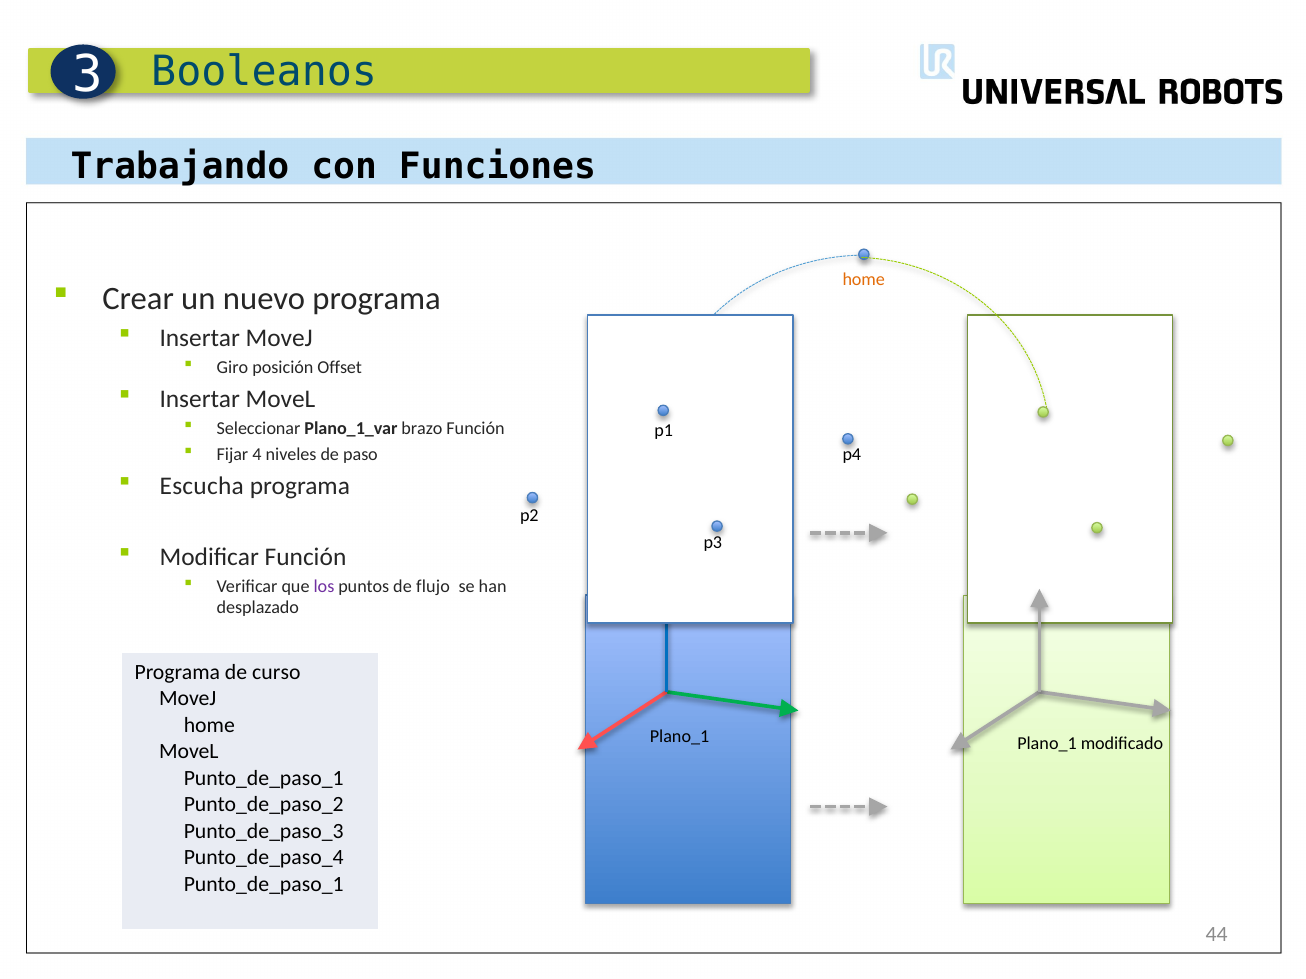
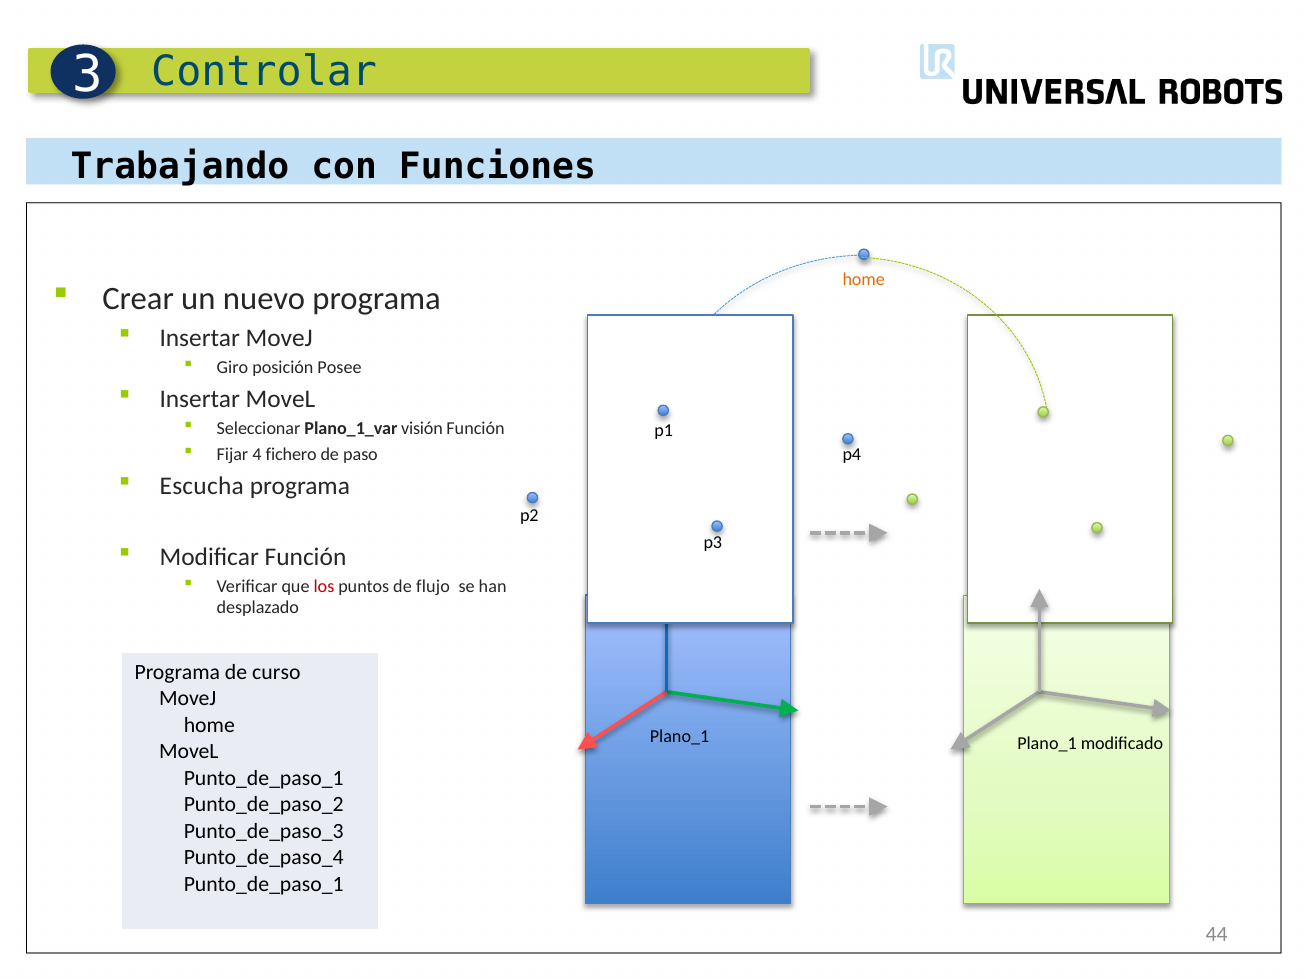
Booleanos: Booleanos -> Controlar (264, 72)
Offset: Offset -> Posee (340, 368)
brazo: brazo -> visión (422, 429)
niveles: niveles -> fichero (291, 454)
los colour: purple -> red (324, 586)
